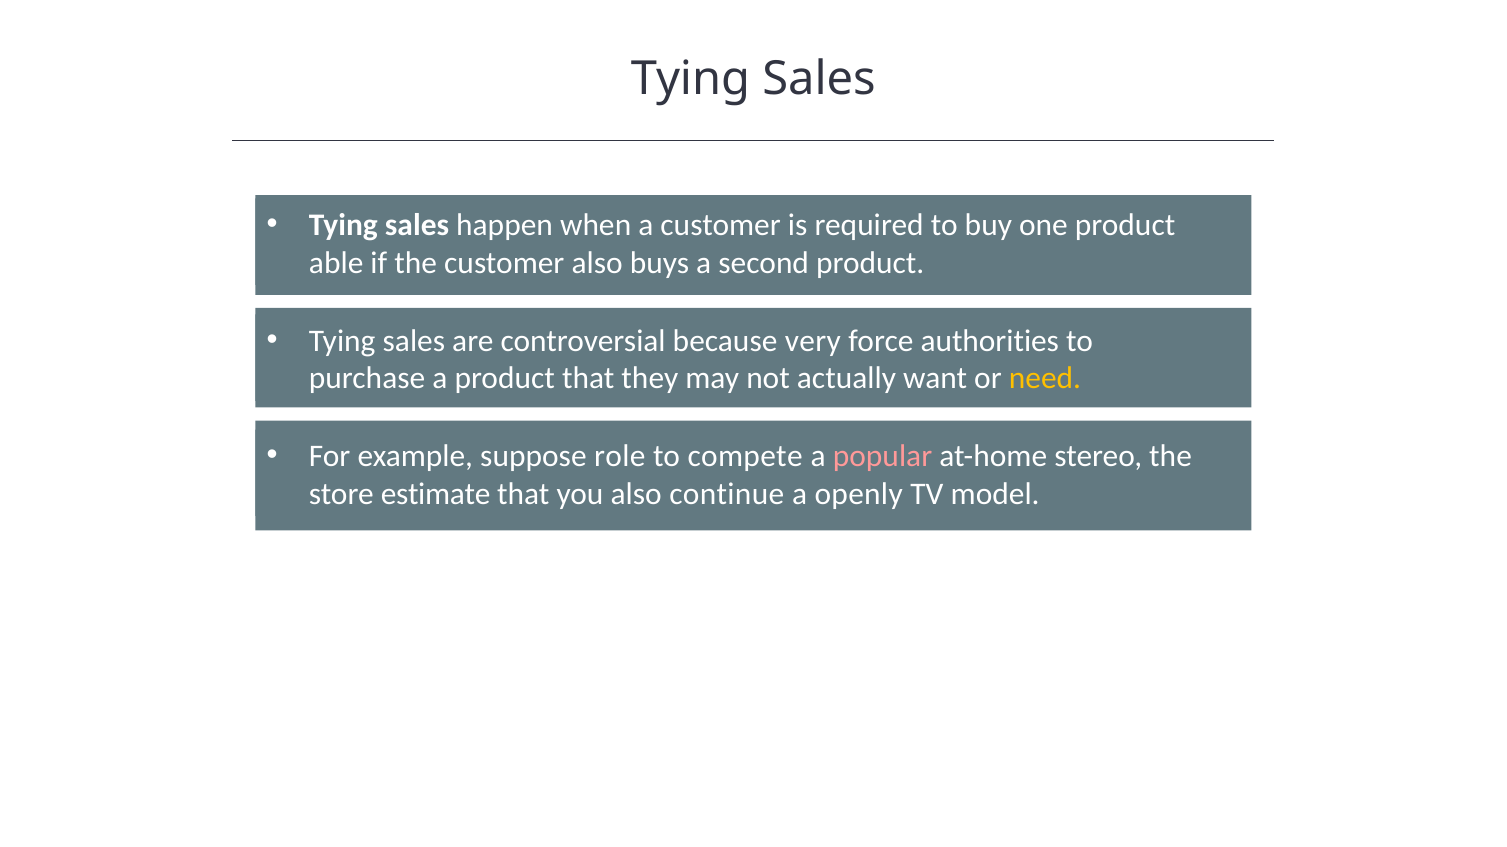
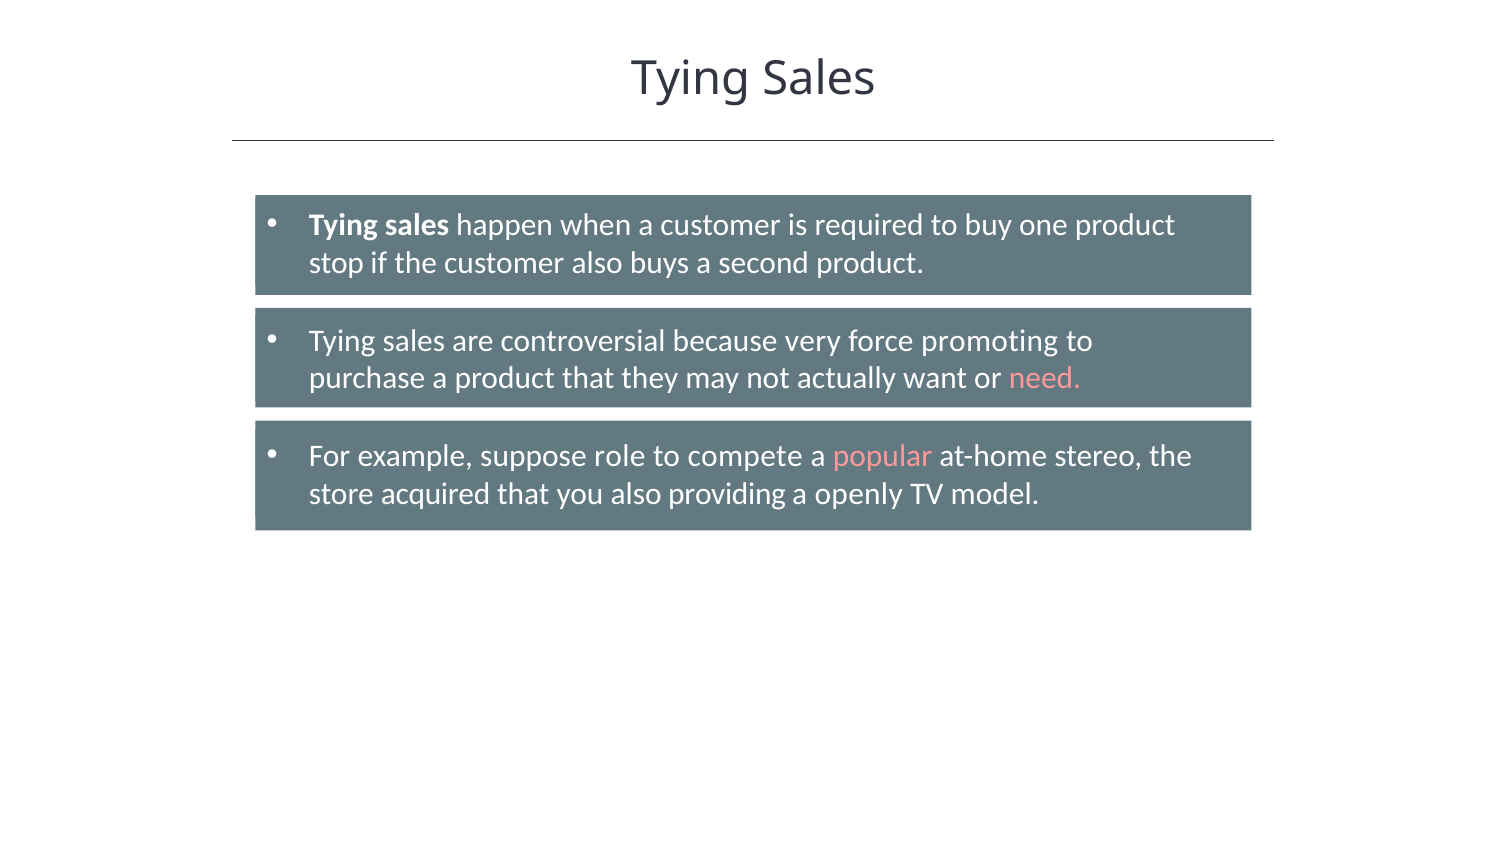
able: able -> stop (336, 263)
authorities: authorities -> promoting (990, 341)
need colour: yellow -> pink (1045, 379)
estimate: estimate -> acquired (436, 494)
continue: continue -> providing (727, 494)
